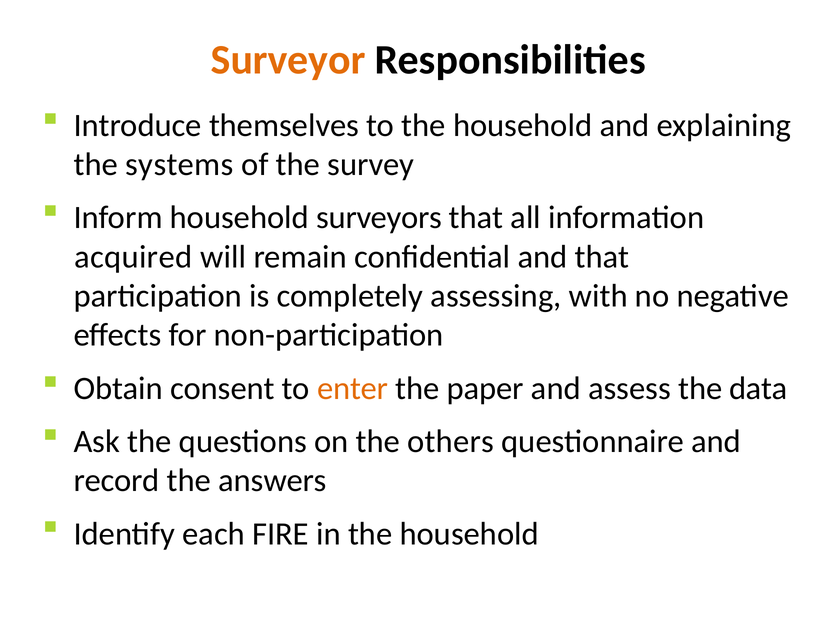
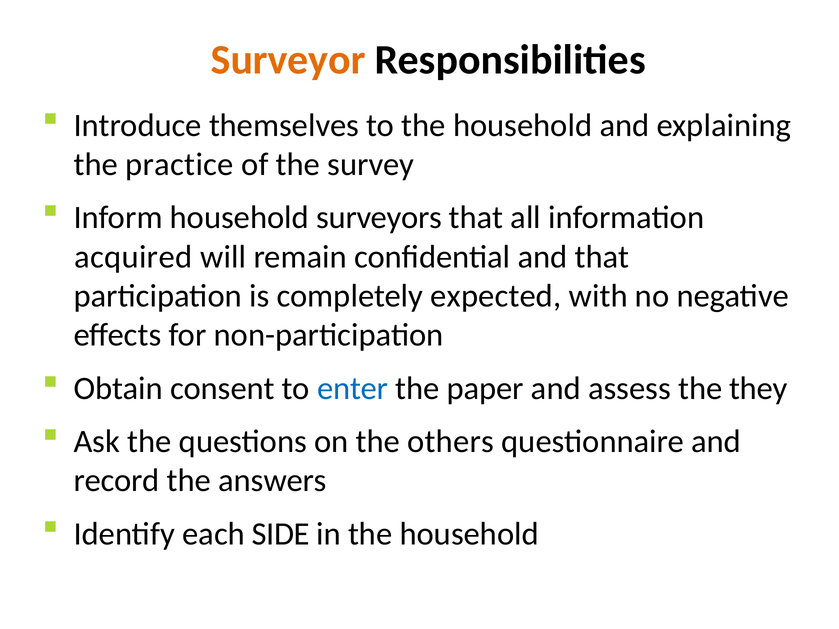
systems: systems -> practice (179, 165)
assessing: assessing -> expected (496, 296)
enter colour: orange -> blue (353, 388)
data: data -> they (758, 388)
FIRE: FIRE -> SIDE (281, 534)
